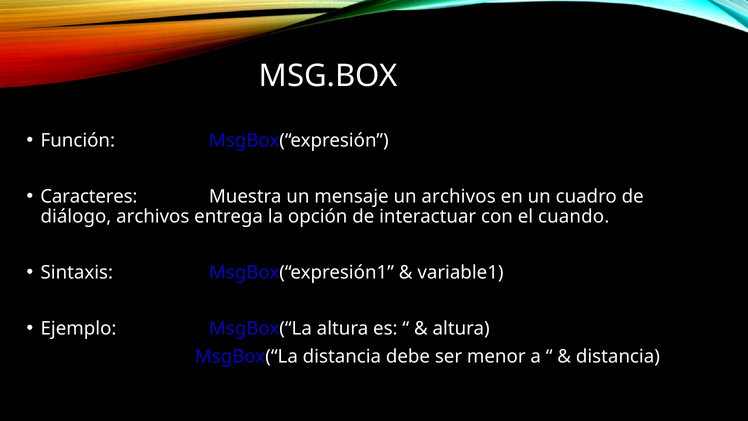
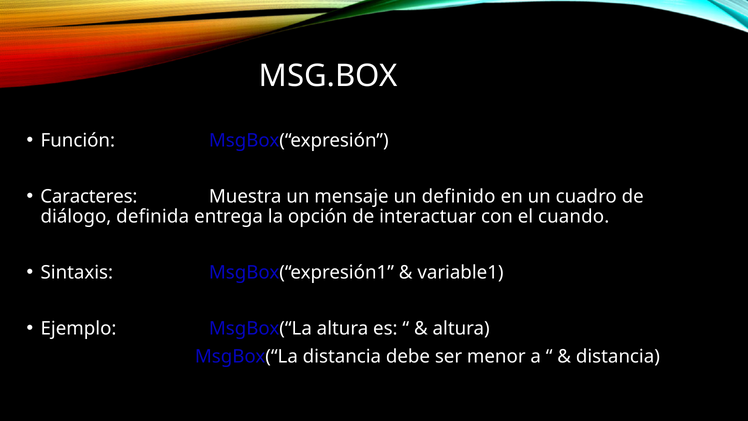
un archivos: archivos -> definido (459, 196)
diálogo archivos: archivos -> definida (153, 216)
